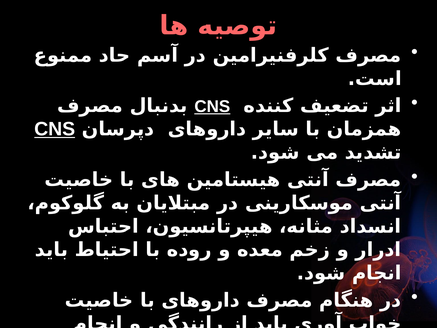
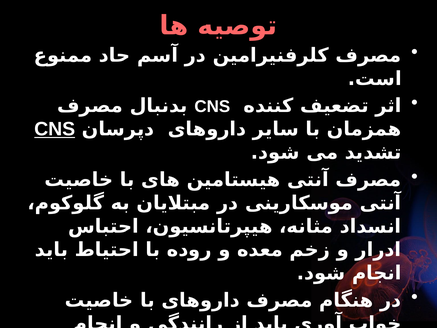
CNS underline: present -> none (212, 107)
